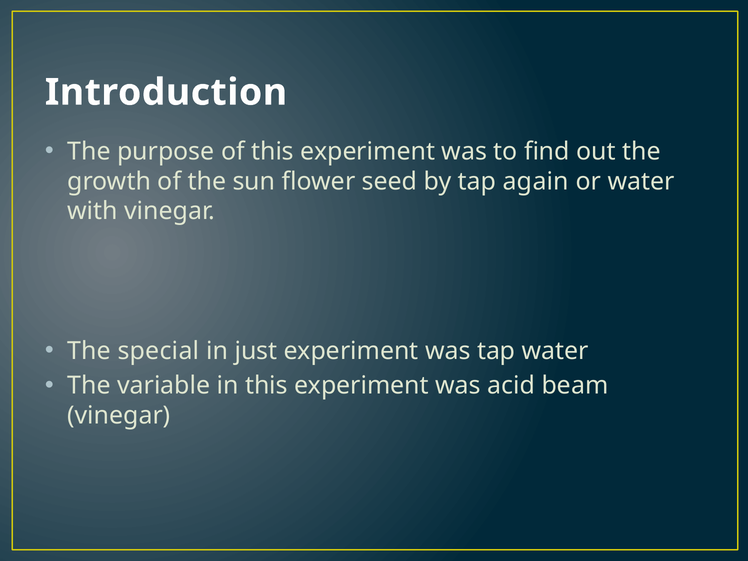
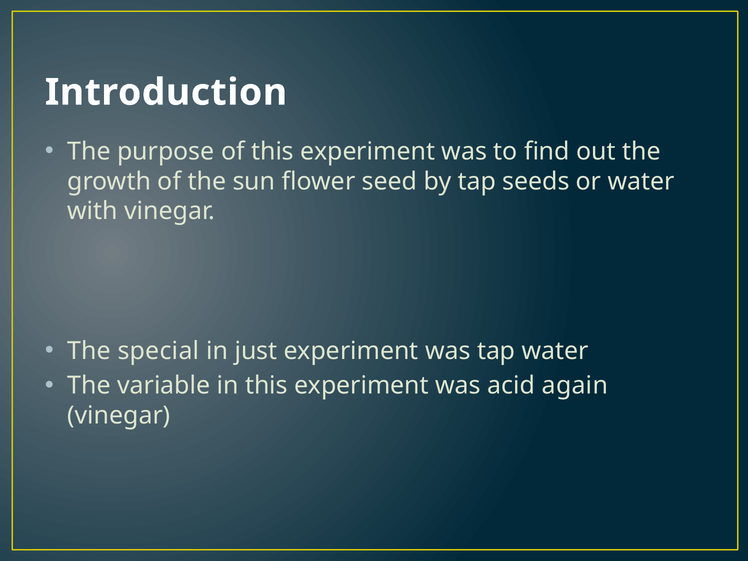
again: again -> seeds (536, 181)
beam: beam -> again (575, 386)
